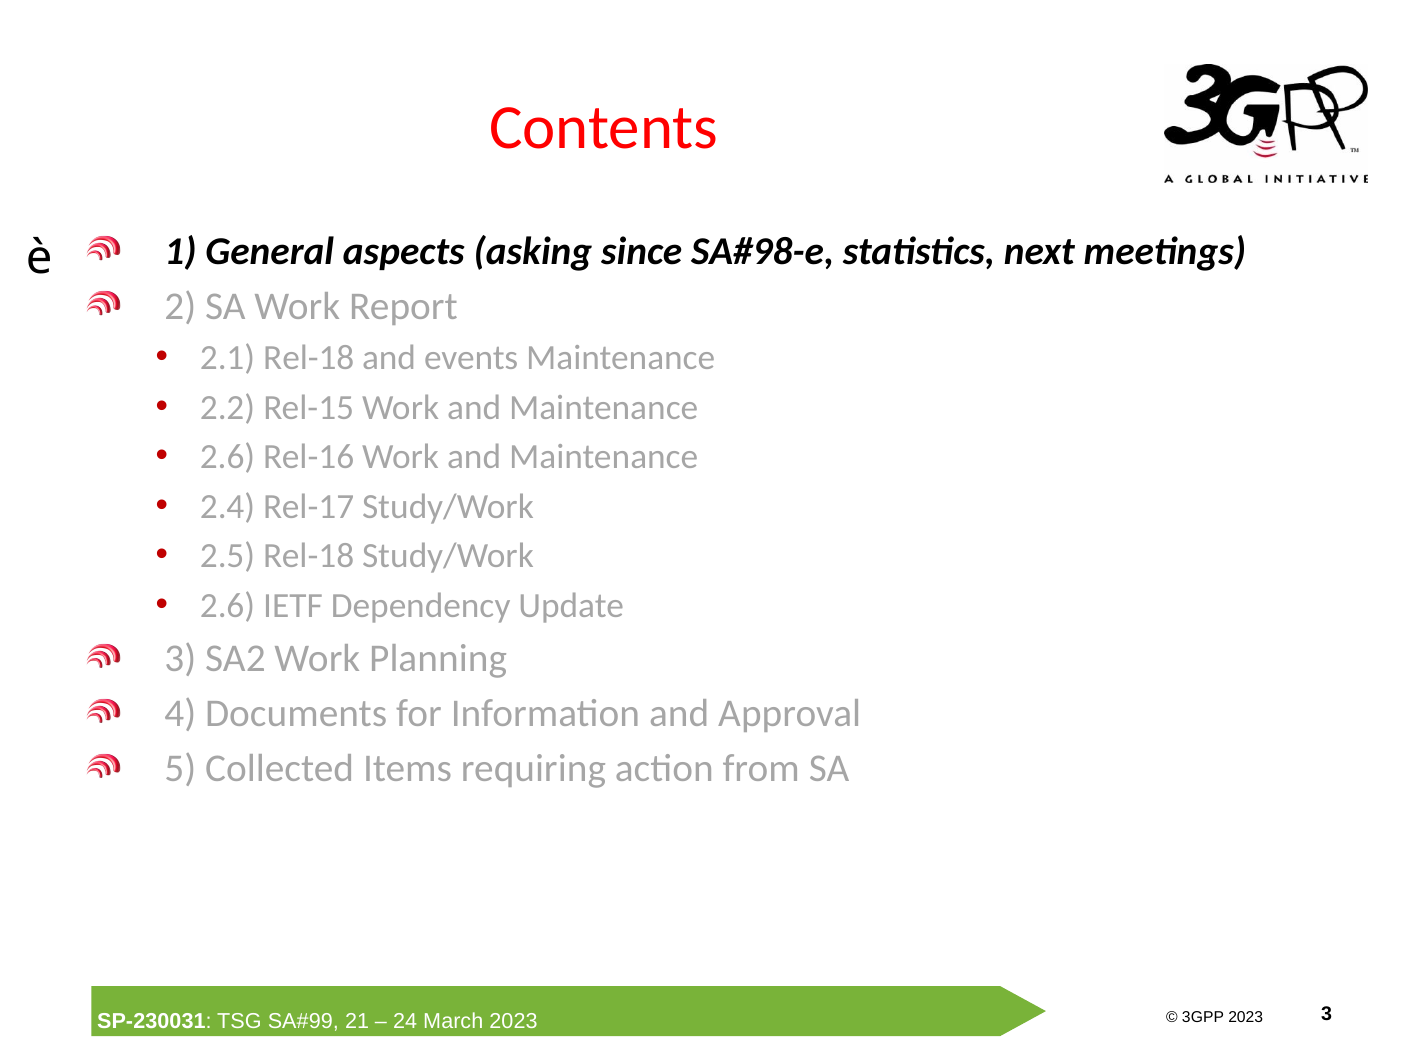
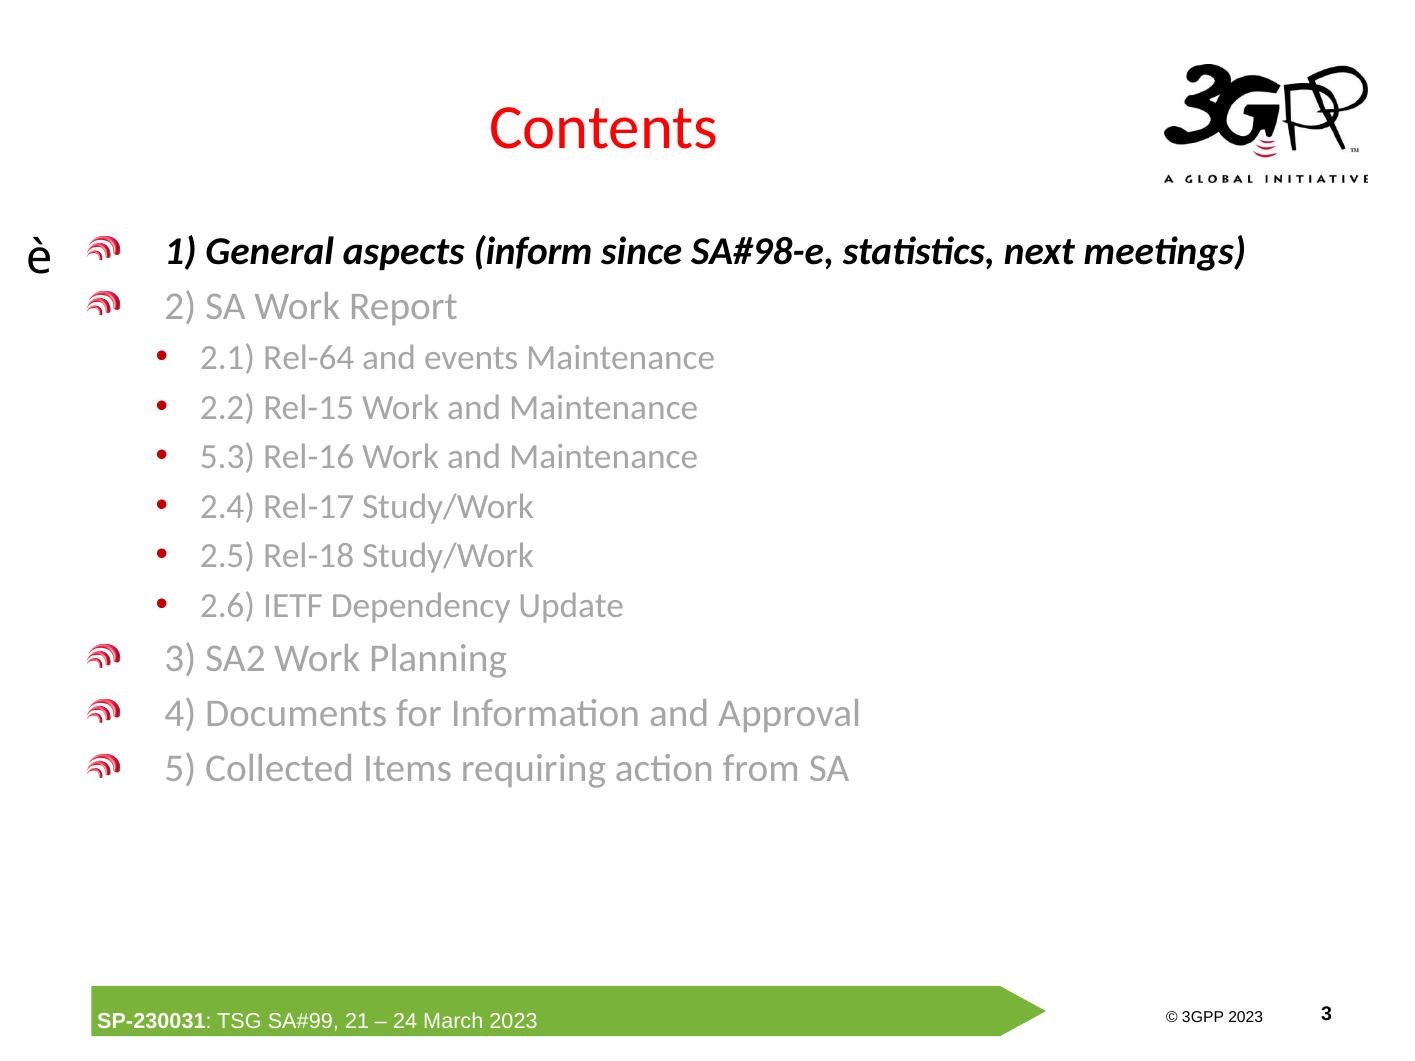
asking: asking -> inform (533, 252)
2.1 Rel-18: Rel-18 -> Rel-64 (309, 358)
2.6: 2.6 -> 5.3 (228, 457)
